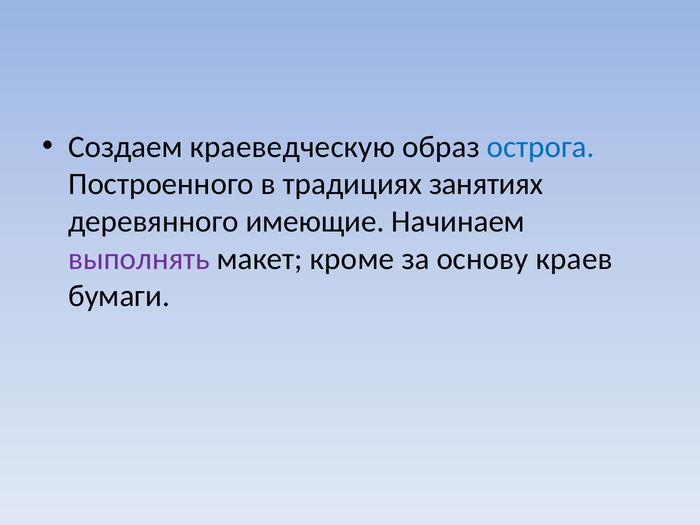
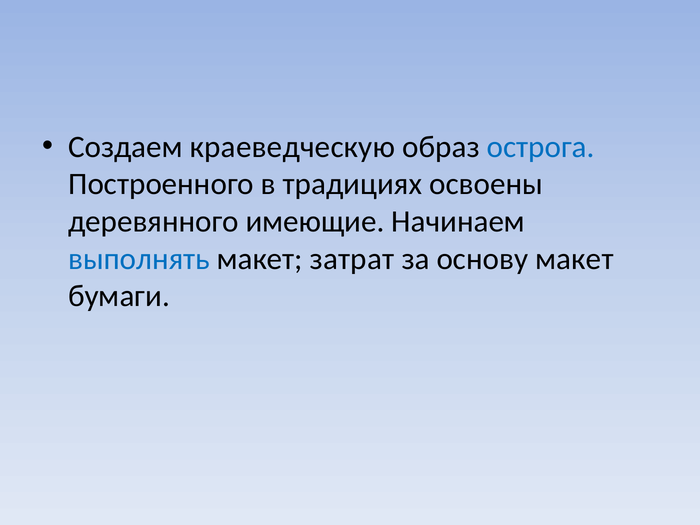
занятиях: занятиях -> освоены (486, 184)
выполнять colour: purple -> blue (139, 259)
кроме: кроме -> затрат (352, 259)
основу краев: краев -> макет (574, 259)
